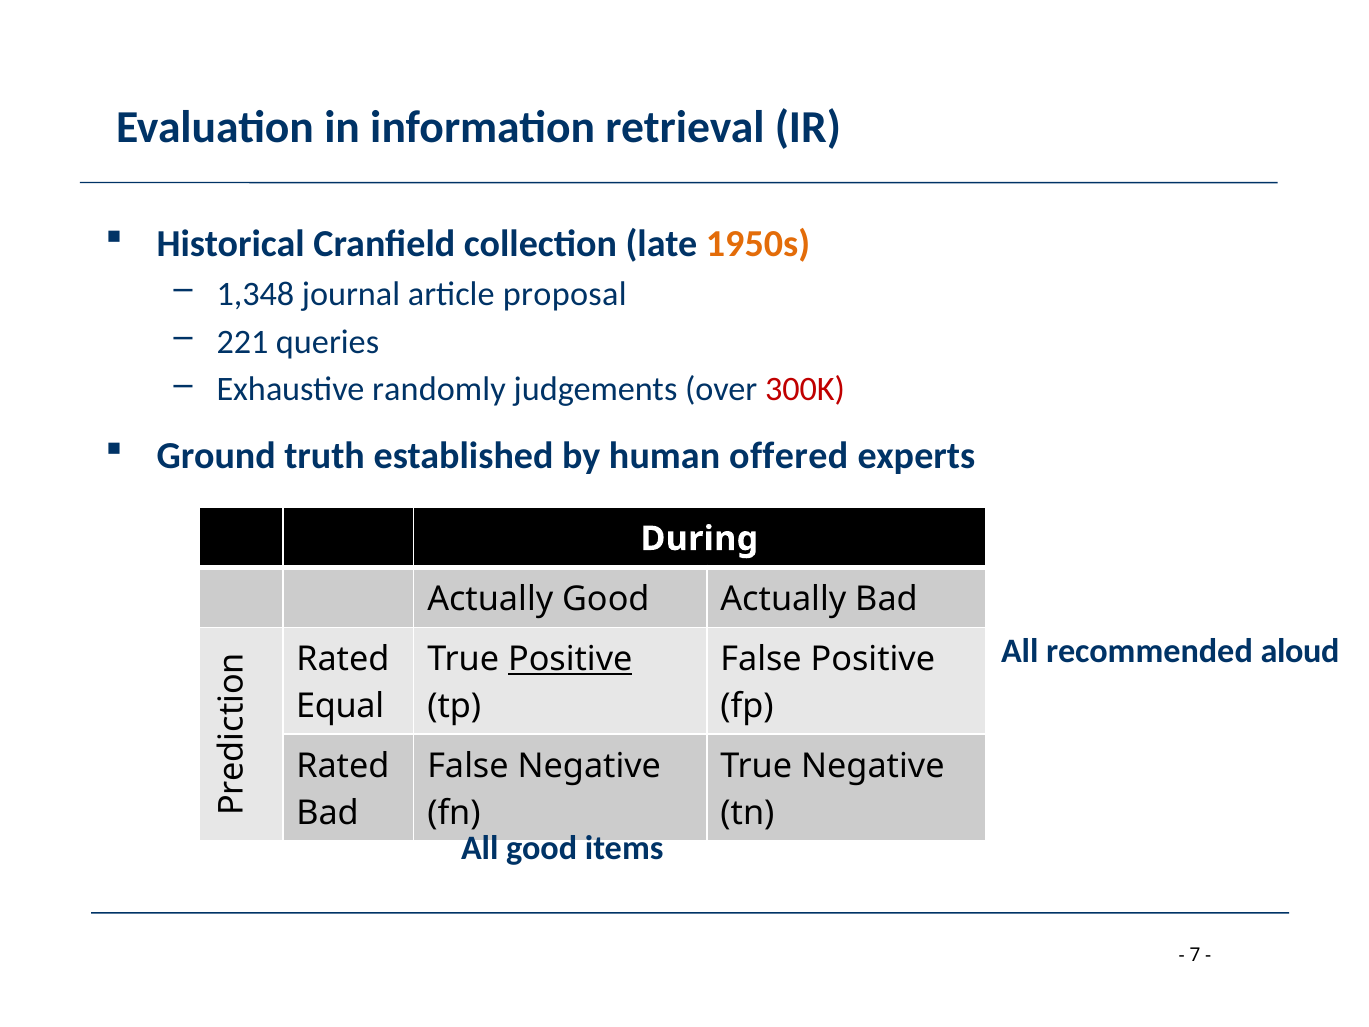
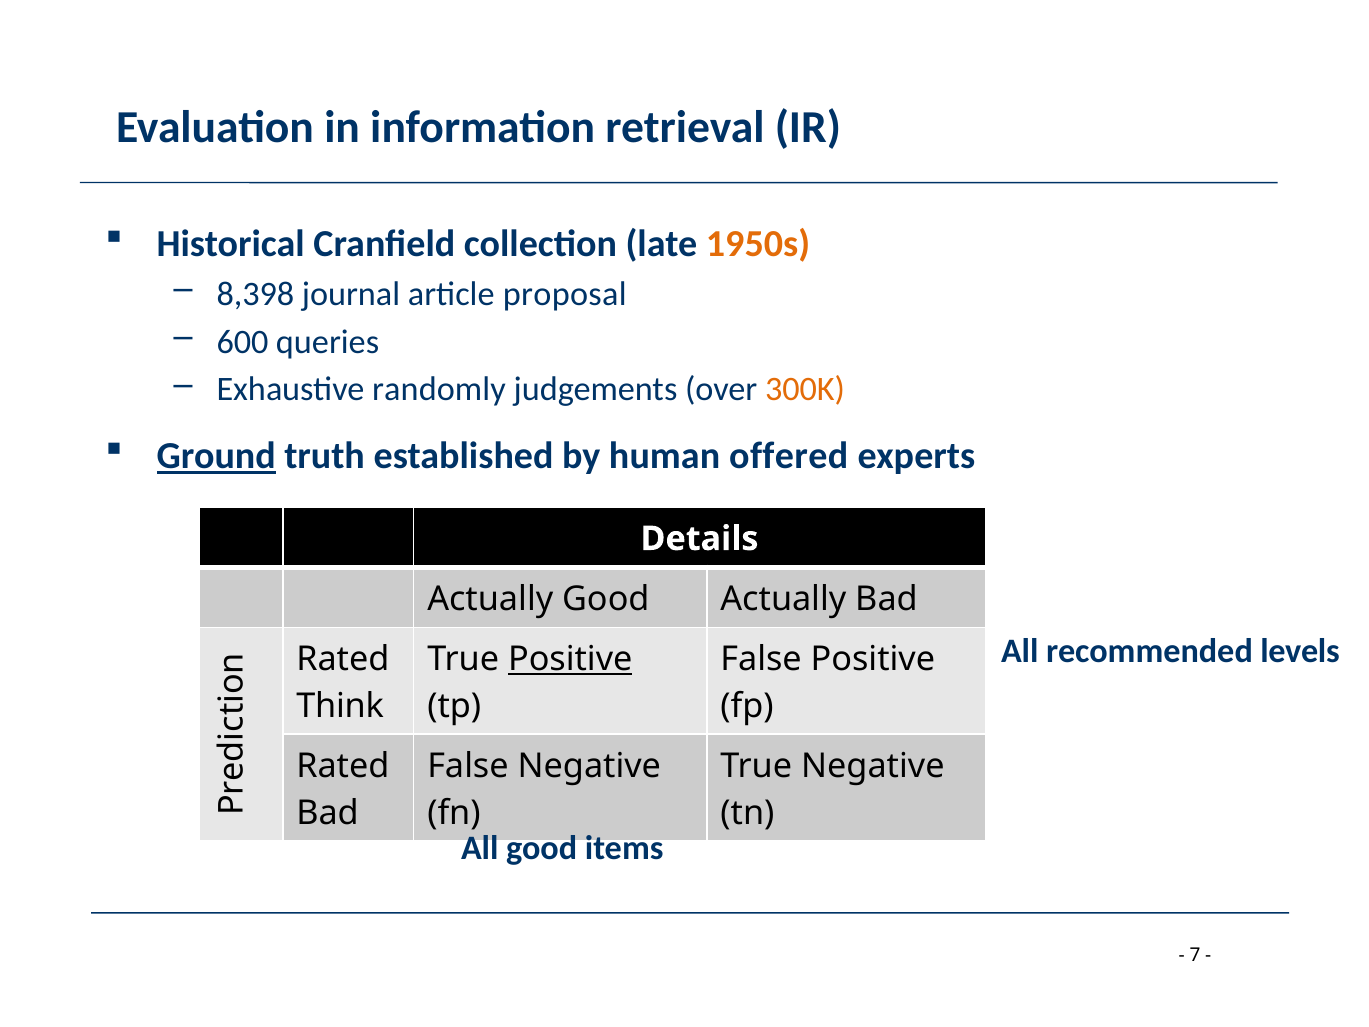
1,348: 1,348 -> 8,398 (255, 294)
221: 221 -> 600 (242, 342)
300K colour: red -> orange (805, 390)
Ground underline: none -> present (216, 456)
During: During -> Details (699, 539)
aloud: aloud -> levels (1300, 651)
Equal: Equal -> Think (340, 706)
